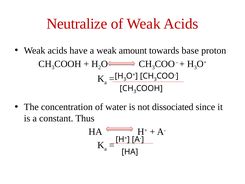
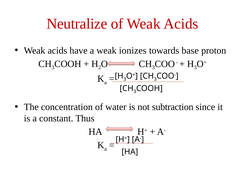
amount: amount -> ionizes (133, 50)
dissociated: dissociated -> subtraction (173, 107)
